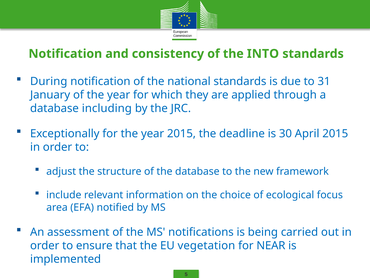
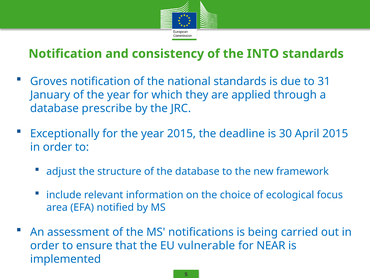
During: During -> Groves (49, 81)
including: including -> prescribe (107, 108)
vegetation: vegetation -> vulnerable (206, 245)
